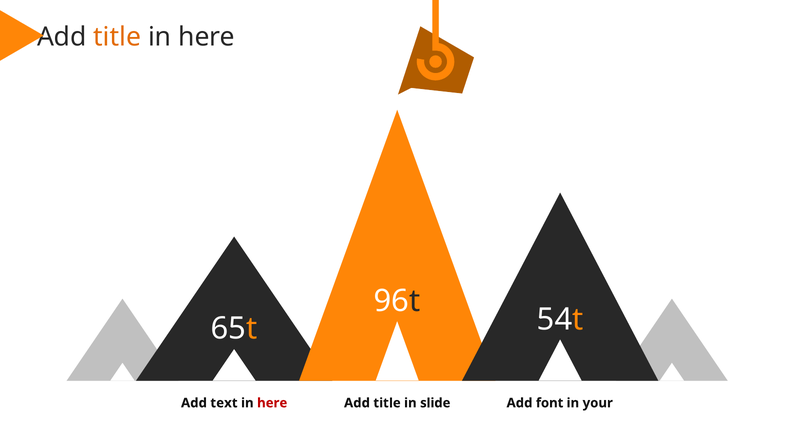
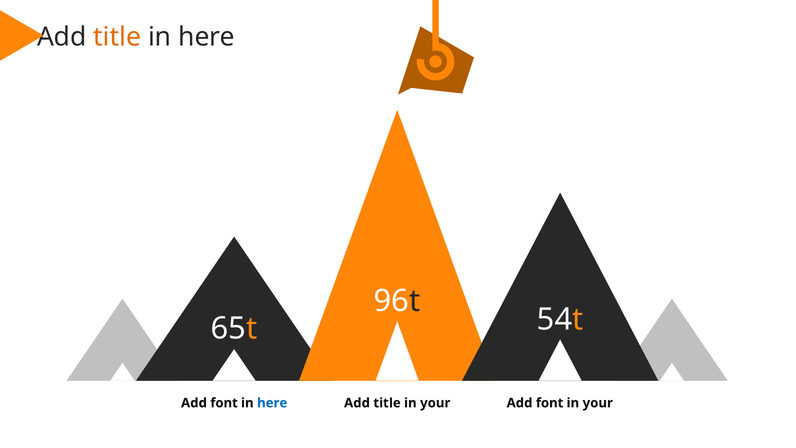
text: text -> font (224, 403)
here colour: red -> blue (272, 403)
title in slide: slide -> your (435, 403)
